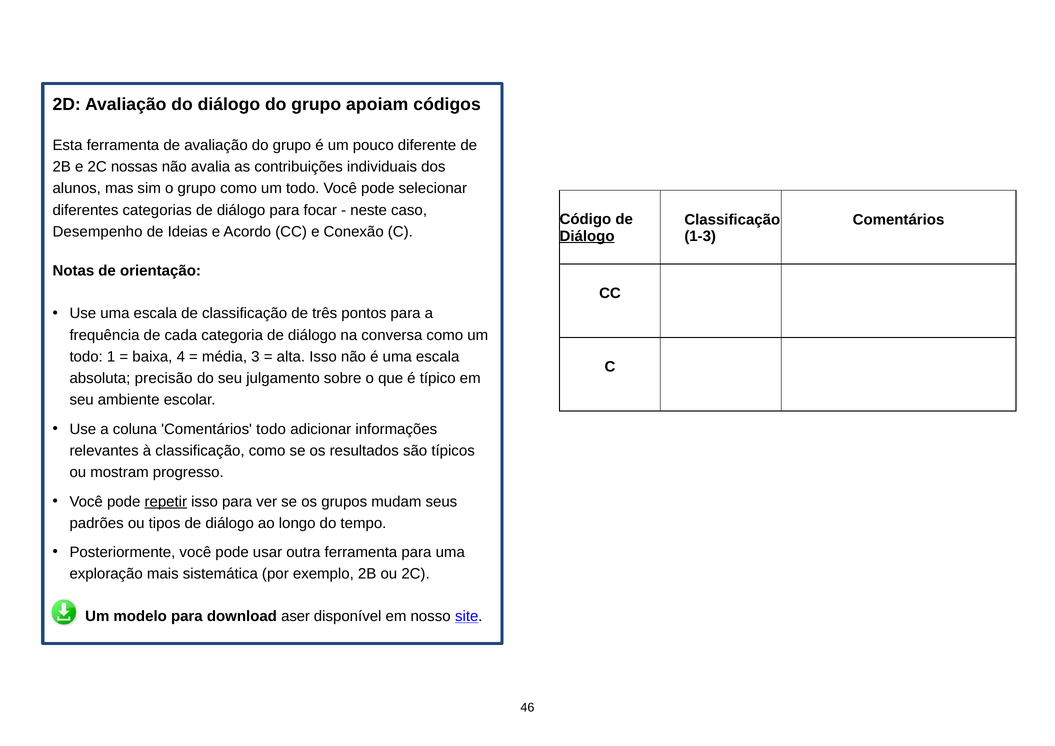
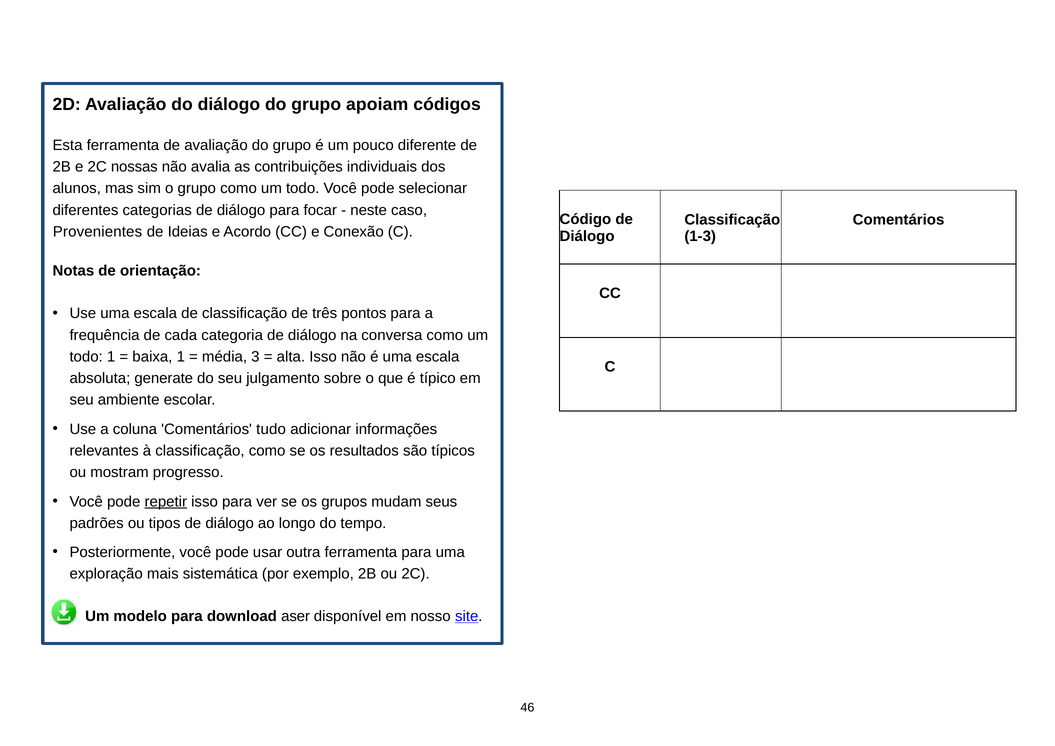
Desempenho: Desempenho -> Provenientes (97, 232)
Diálogo underline: present -> none (587, 236)
baixa 4: 4 -> 1 (181, 357)
precisão: precisão -> generate (164, 378)
Comentários todo: todo -> tudo (271, 429)
